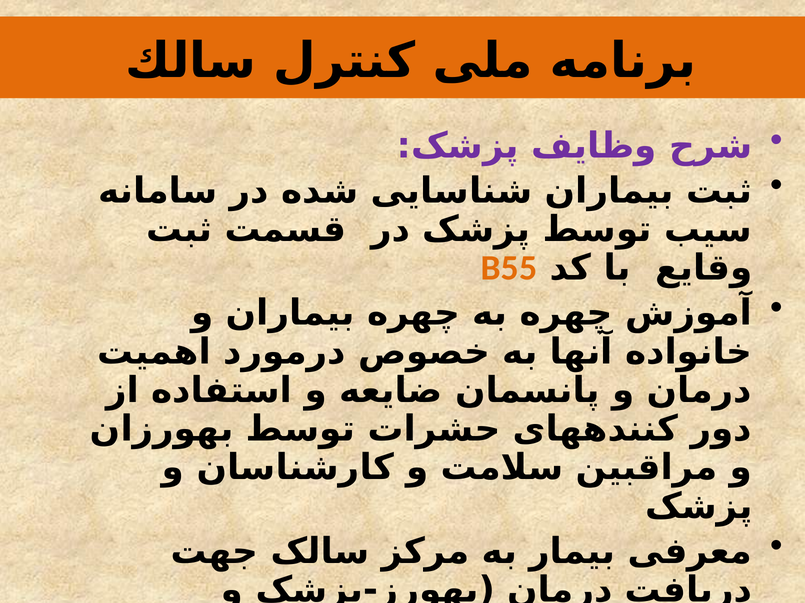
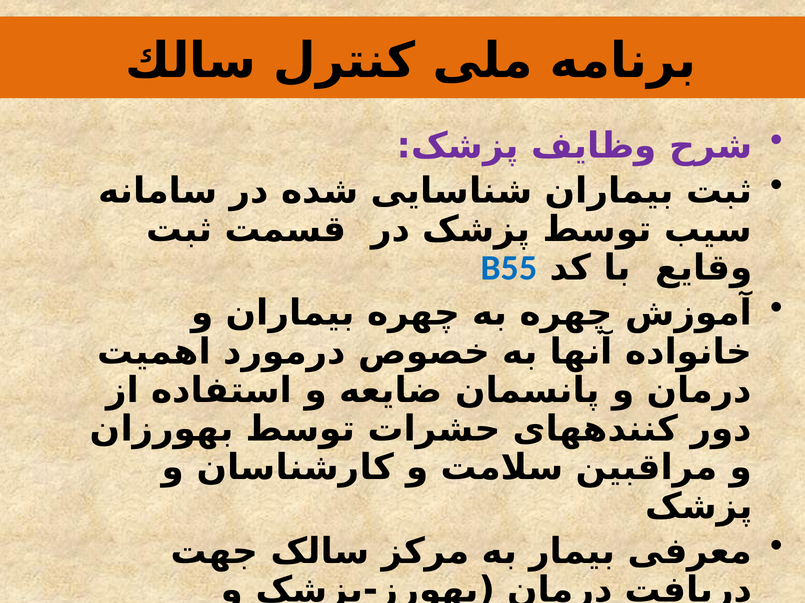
B55 colour: orange -> blue (509, 268)
